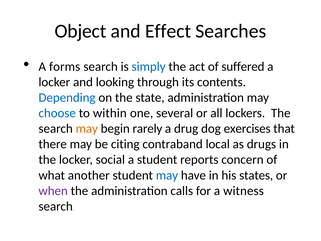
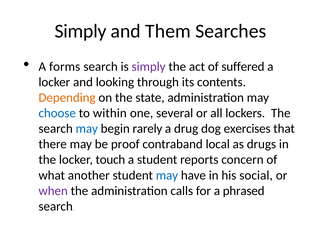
Object: Object -> Simply (80, 31)
Effect: Effect -> Them (168, 31)
simply colour: blue -> purple (149, 66)
Depending colour: blue -> orange (67, 97)
may colour: orange -> blue (87, 129)
citing: citing -> proof (125, 144)
social: social -> touch (110, 160)
states: states -> social (256, 175)
witness: witness -> phrased (244, 191)
